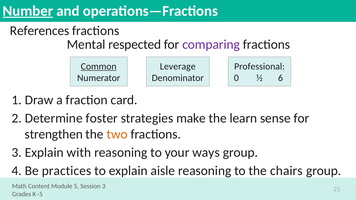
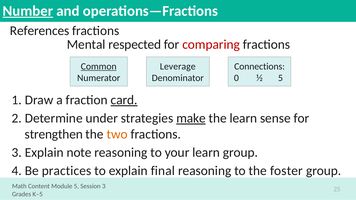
comparing colour: purple -> red (211, 44)
Professional: Professional -> Connections (260, 66)
½ 6: 6 -> 5 (280, 78)
card underline: none -> present (124, 100)
foster: foster -> under (102, 118)
make underline: none -> present (191, 118)
with: with -> note (79, 153)
your ways: ways -> learn (206, 153)
aisle: aisle -> final (163, 171)
chairs: chairs -> foster (286, 171)
